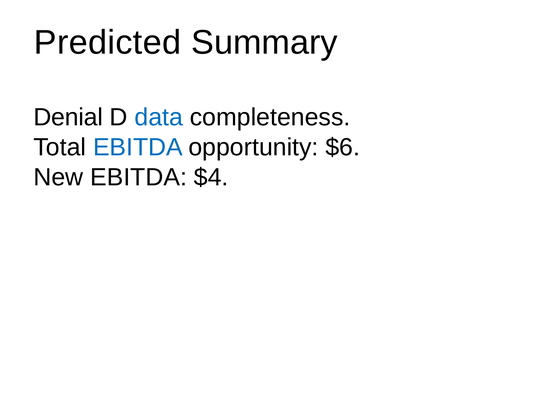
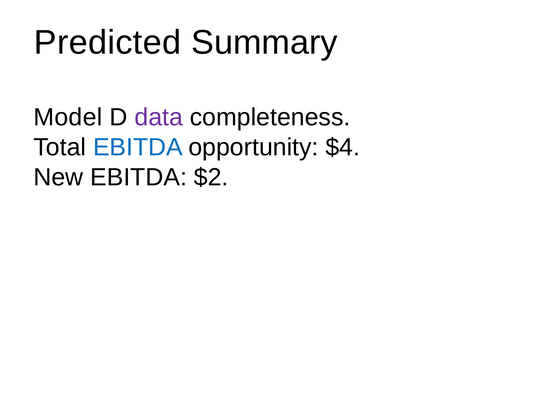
Denial: Denial -> Model (68, 117)
data colour: blue -> purple (159, 117)
$6: $6 -> $4 (343, 147)
$4: $4 -> $2 (211, 177)
